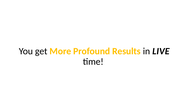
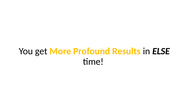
LIVE: LIVE -> ELSE (161, 51)
